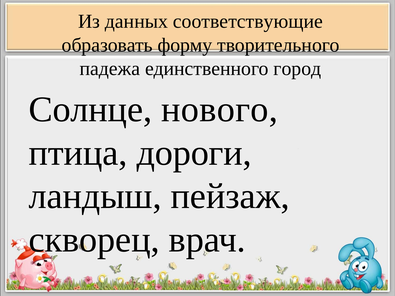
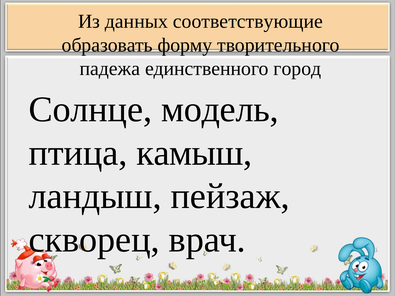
нового: нового -> модель (220, 110)
дороги: дороги -> камыш (194, 153)
